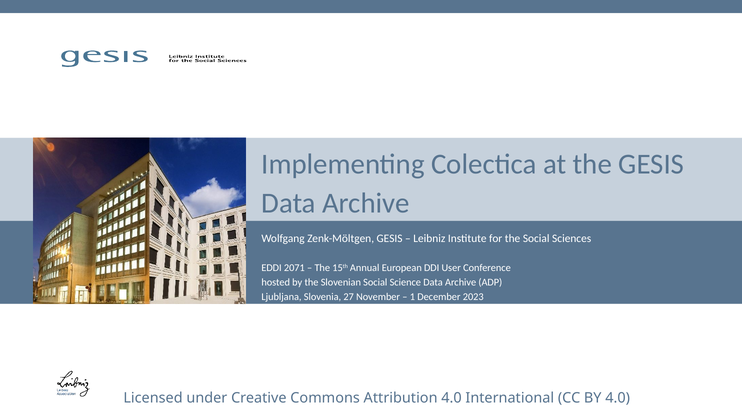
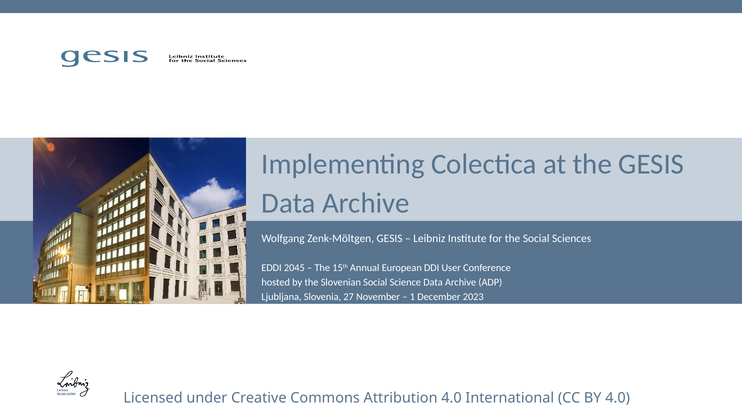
2071: 2071 -> 2045 (294, 267)
